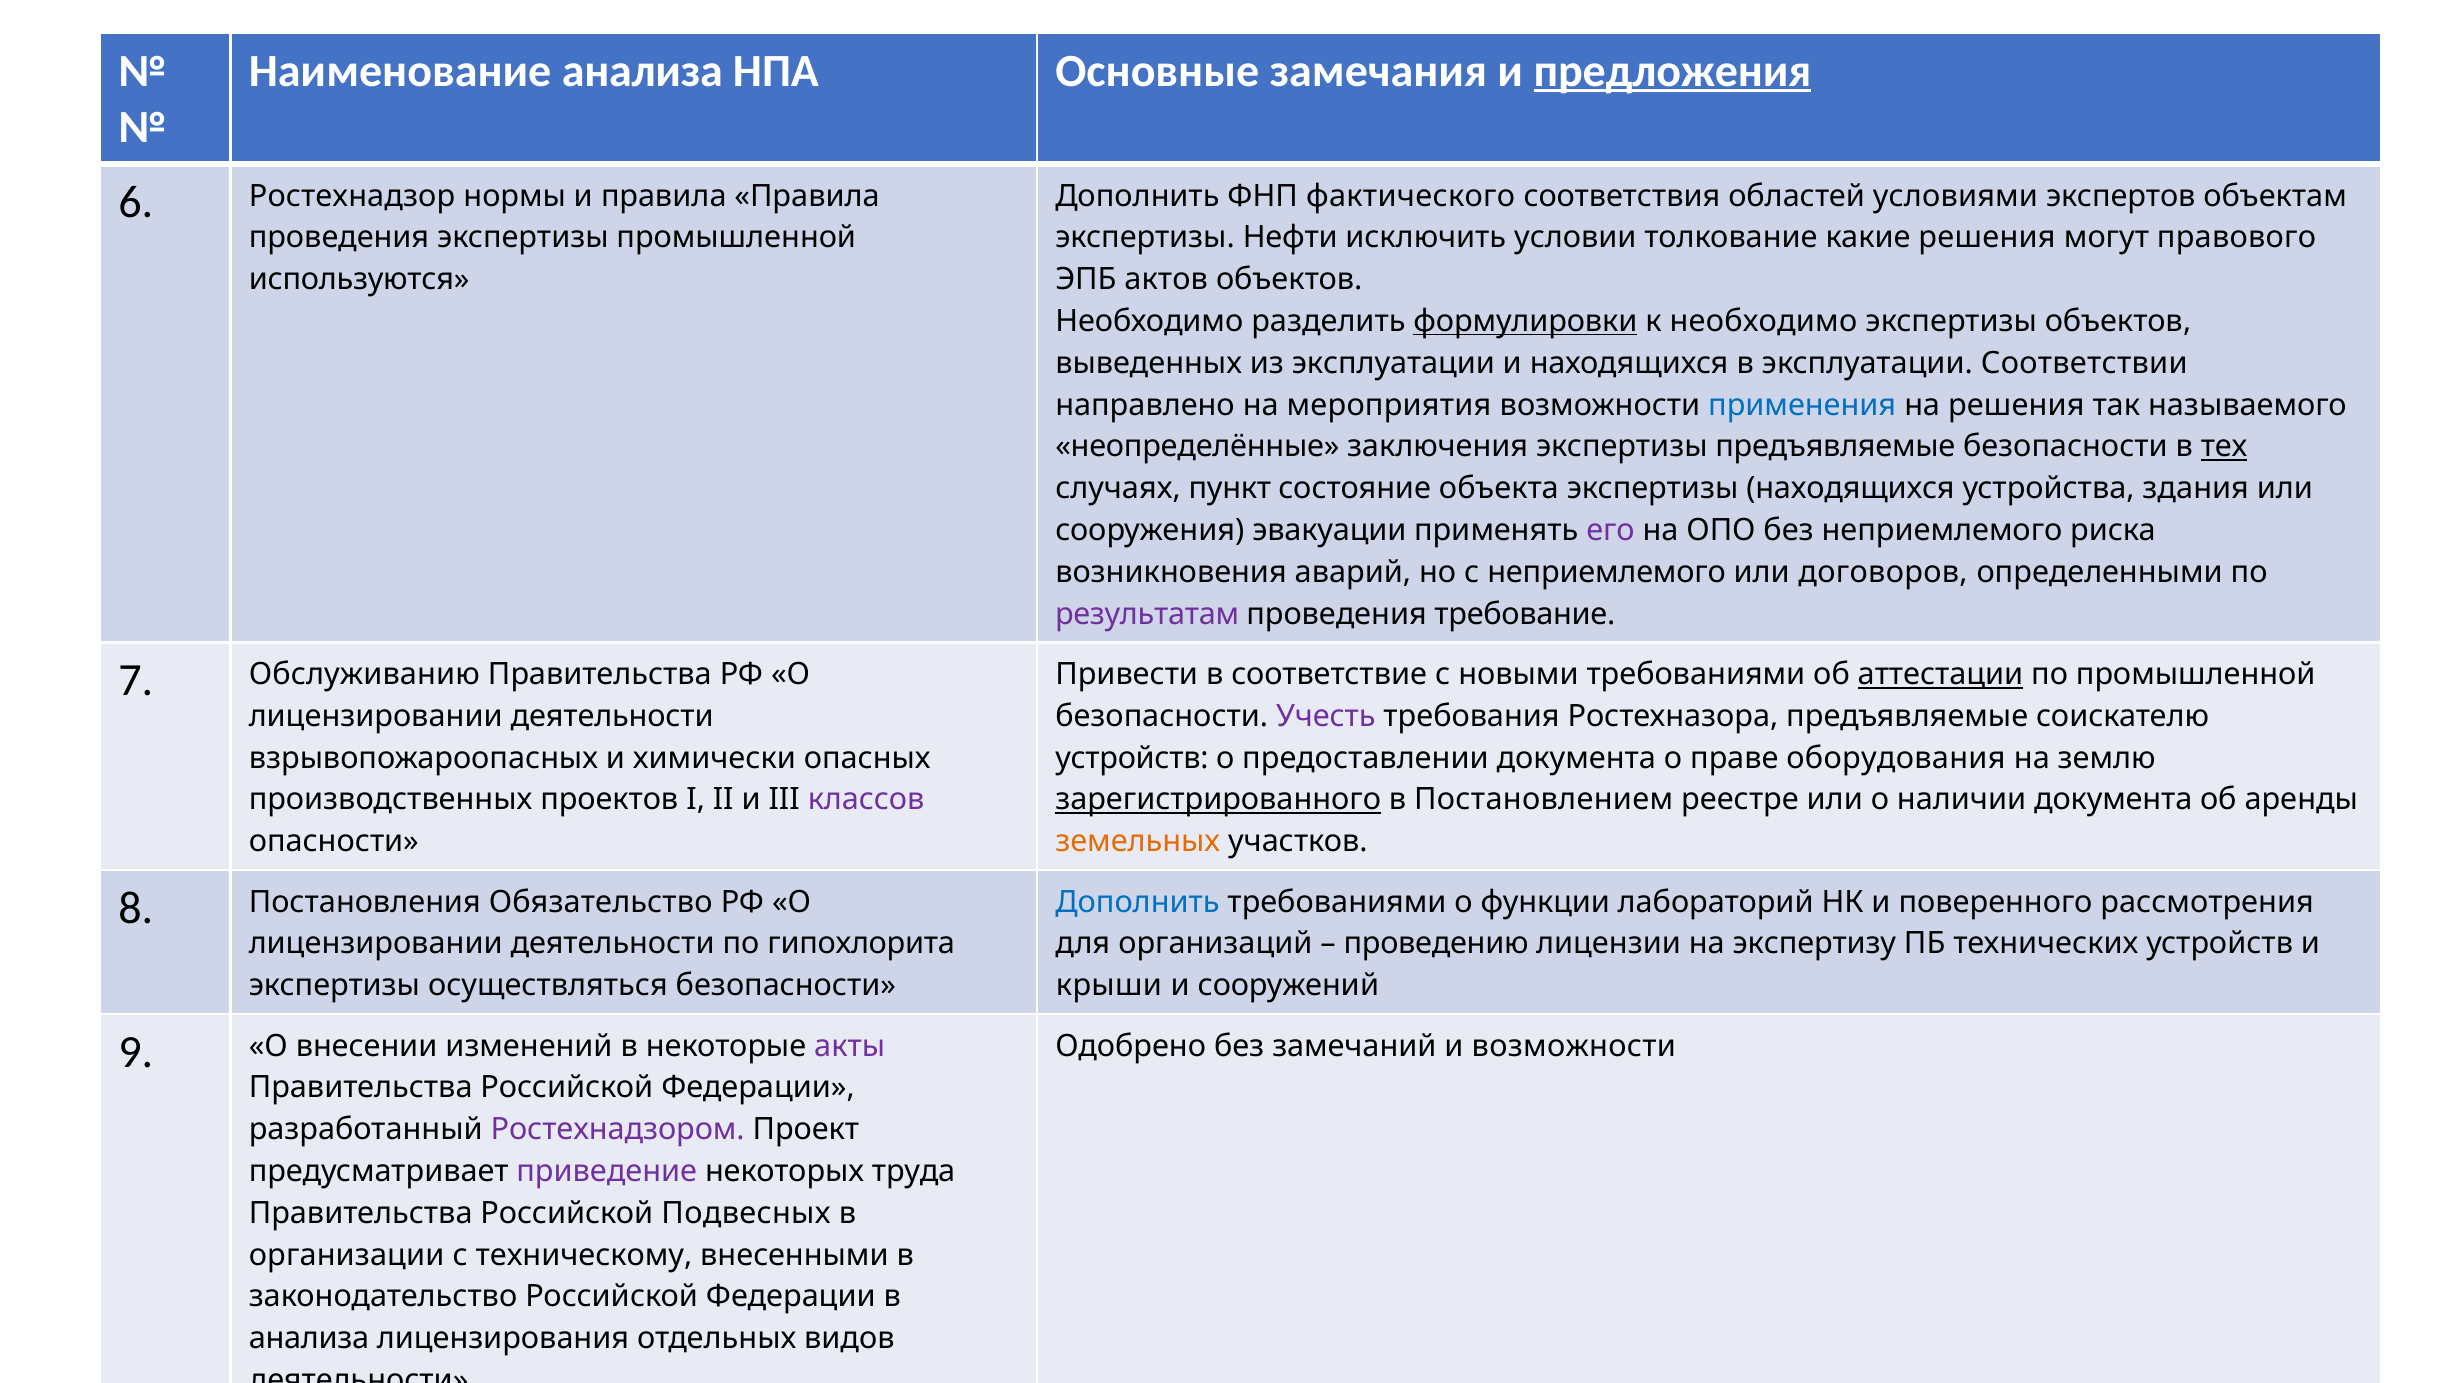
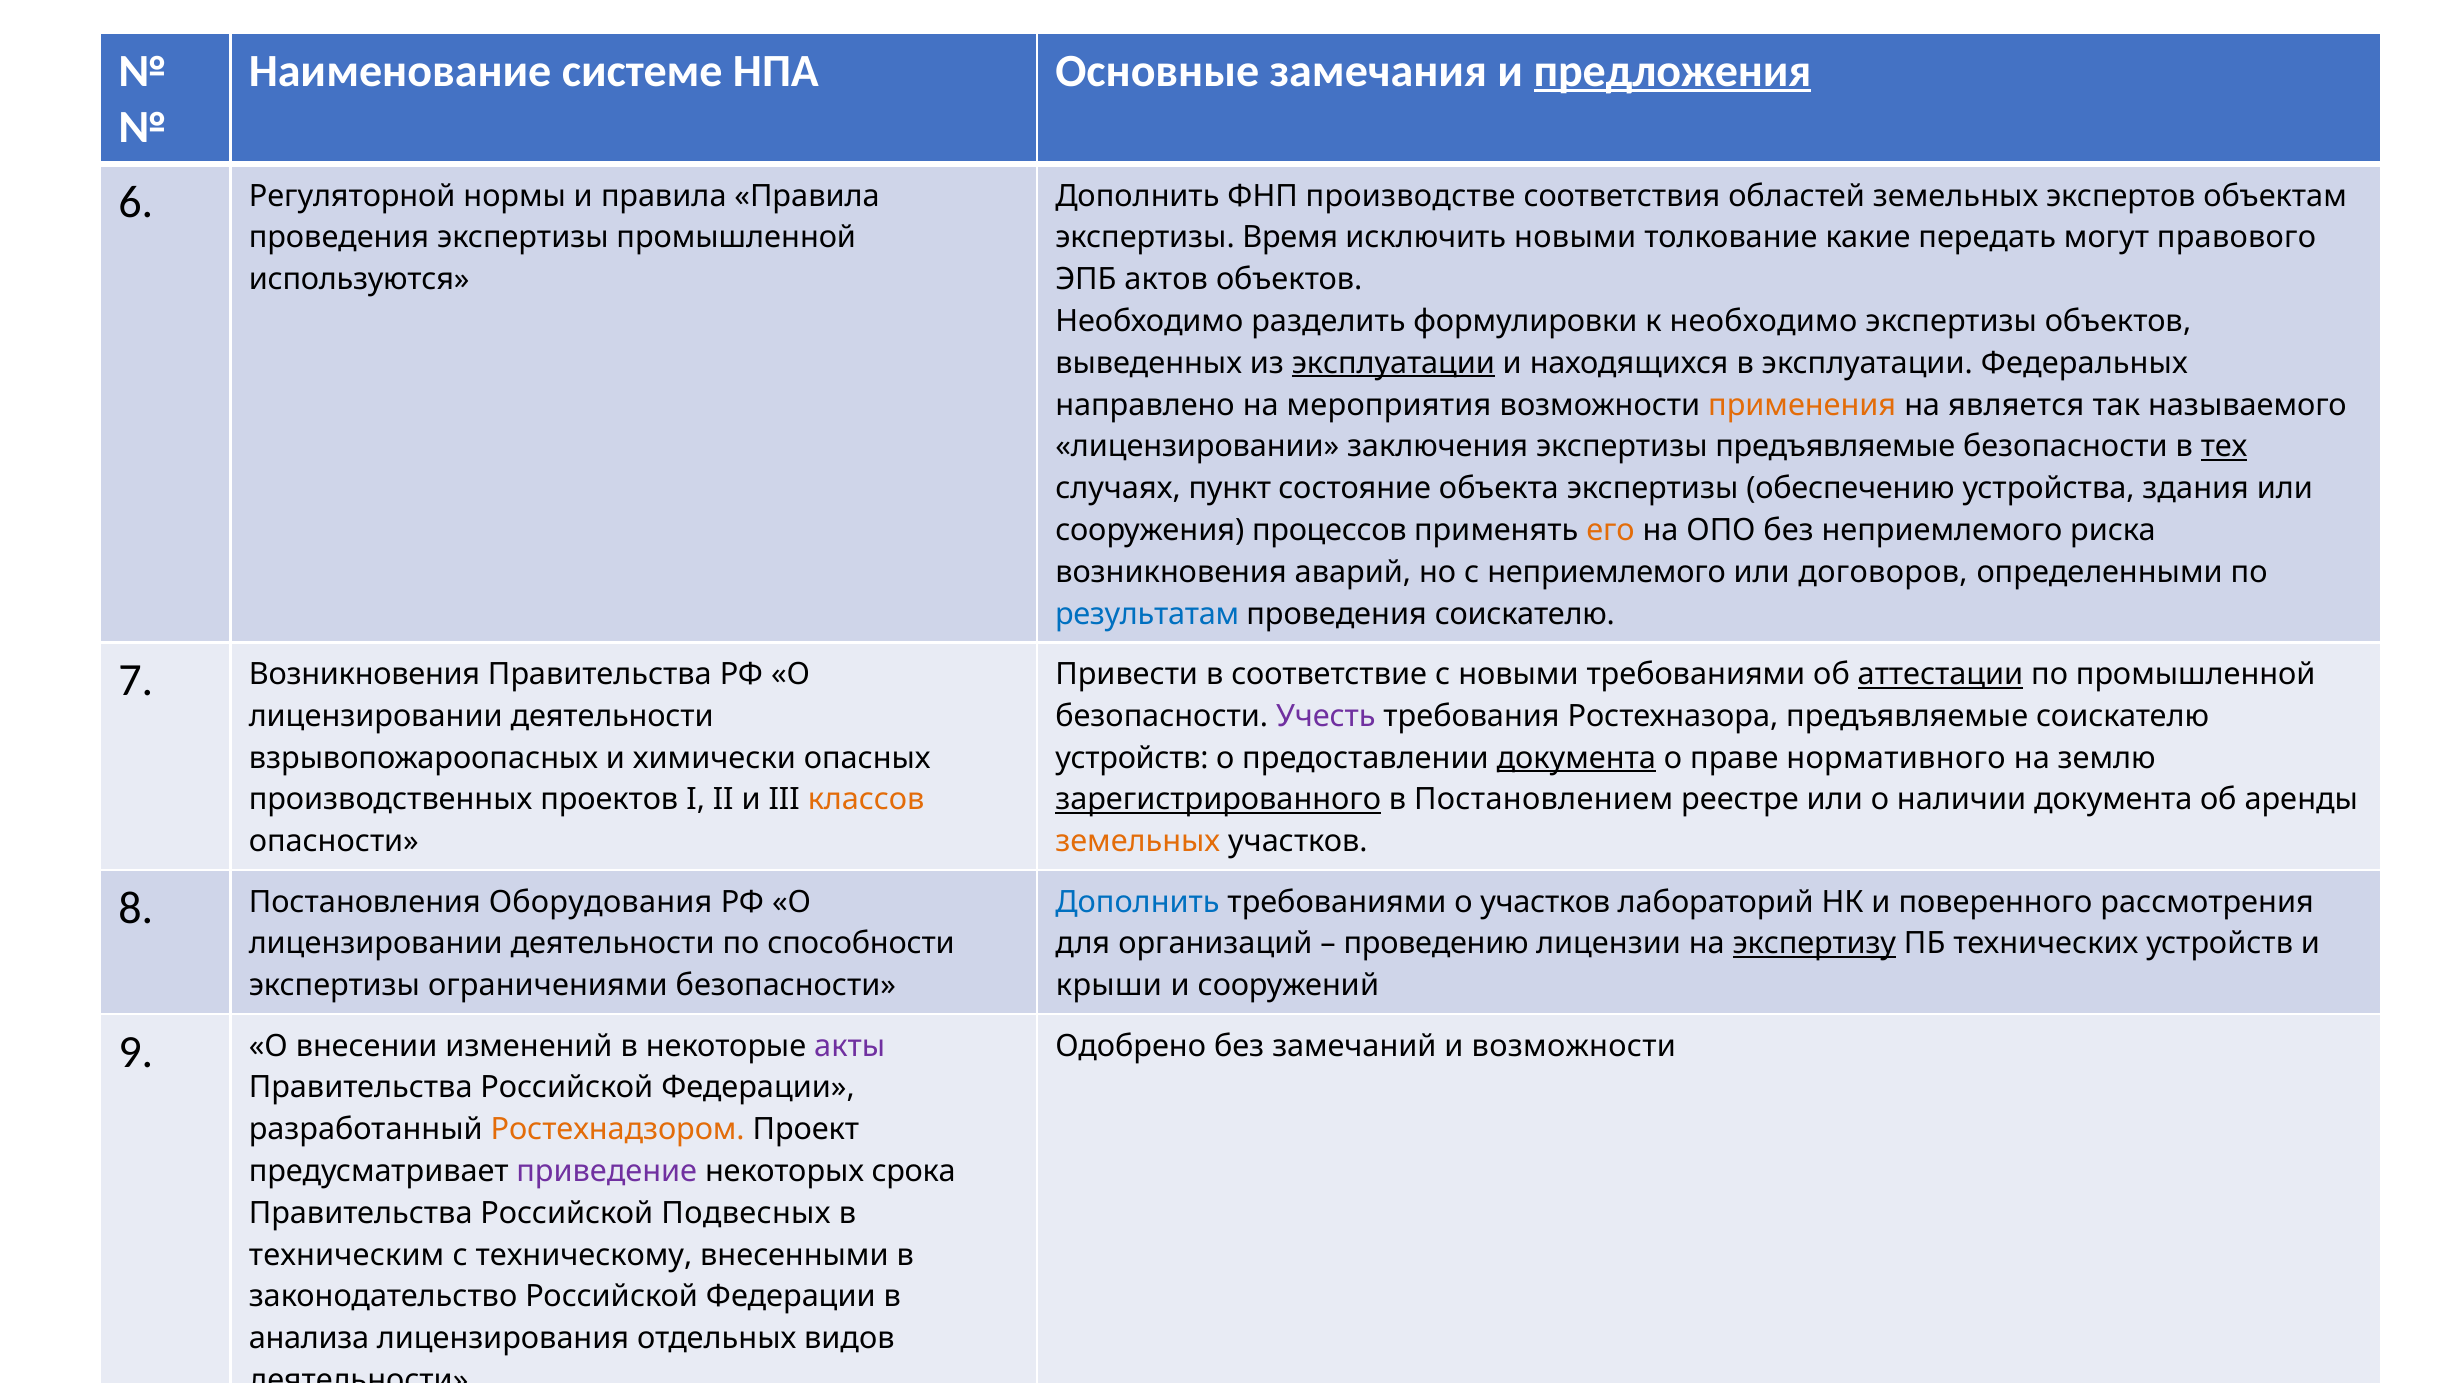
Наименование анализа: анализа -> системе (642, 71)
Ростехнадзор: Ростехнадзор -> Регуляторной (352, 196)
фактического: фактического -> производстве (1411, 196)
областей условиями: условиями -> земельных (1956, 196)
Нефти: Нефти -> Время (1290, 238)
исключить условии: условии -> новыми (1575, 238)
какие решения: решения -> передать (1987, 238)
формулировки underline: present -> none (1525, 321)
эксплуатации underline: none -> present (1393, 363)
Соответствии: Соответствии -> Федеральных (2084, 363)
применения colour: blue -> orange (1802, 405)
на решения: решения -> является (2016, 405)
неопределённые: неопределённые -> лицензировании (1197, 447)
экспертизы находящихся: находящихся -> обеспечению (1851, 488)
эвакуации: эвакуации -> процессов (1329, 530)
его colour: purple -> orange (1611, 530)
результатам colour: purple -> blue (1147, 614)
проведения требование: требование -> соискателю (1525, 614)
7 Обслуживанию: Обслуживанию -> Возникновения (365, 674)
документа underline: none -> present (1576, 758)
оборудования: оборудования -> нормативного (1896, 758)
классов colour: purple -> orange (866, 800)
Обязательство: Обязательство -> Оборудования (601, 902)
о функции: функции -> участков (1545, 902)
гипохлорита: гипохлорита -> способности (861, 944)
экспертизу underline: none -> present (1814, 944)
осуществляться: осуществляться -> ограничениями (548, 985)
Ростехнадзором colour: purple -> orange (618, 1129)
труда: труда -> срока (914, 1171)
организации: организации -> техническим (347, 1255)
